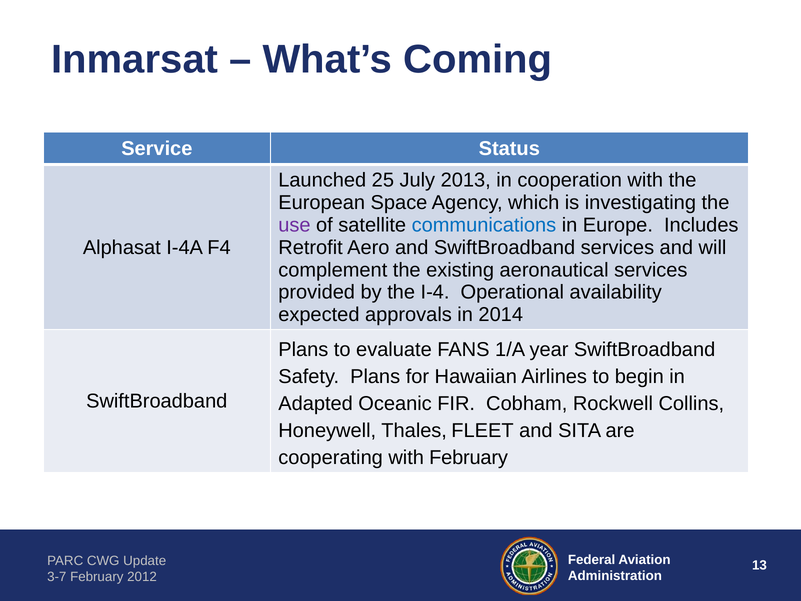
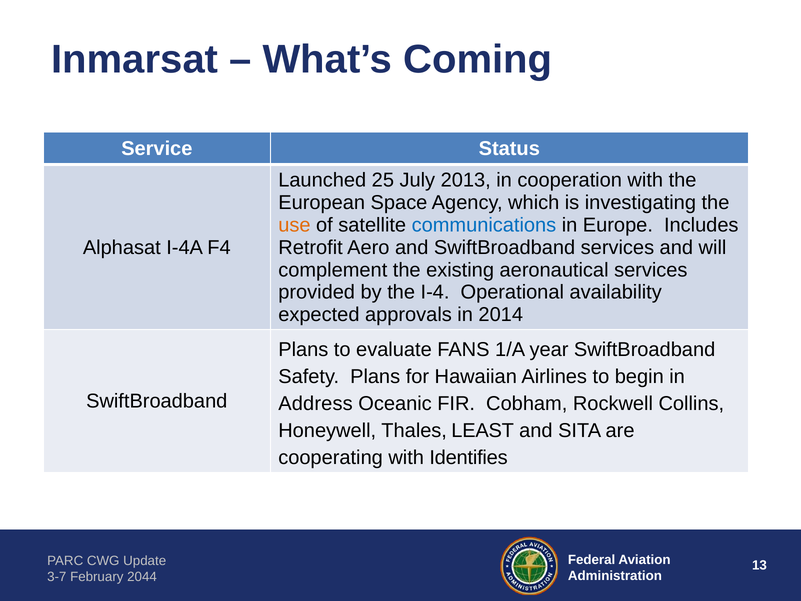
use colour: purple -> orange (294, 225)
Adapted: Adapted -> Address (316, 403)
FLEET: FLEET -> LEAST (483, 430)
with February: February -> Identifies (469, 457)
2012: 2012 -> 2044 (142, 576)
